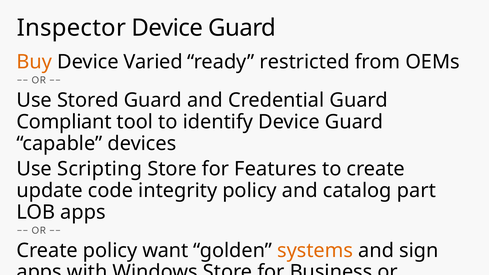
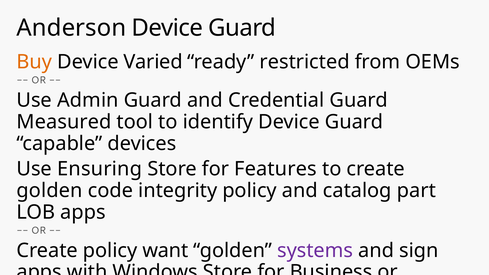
Inspector: Inspector -> Anderson (71, 28)
Stored: Stored -> Admin (88, 100)
Compliant: Compliant -> Measured (64, 122)
Scripting: Scripting -> Ensuring (100, 169)
update: update -> golden (50, 191)
systems colour: orange -> purple (315, 250)
